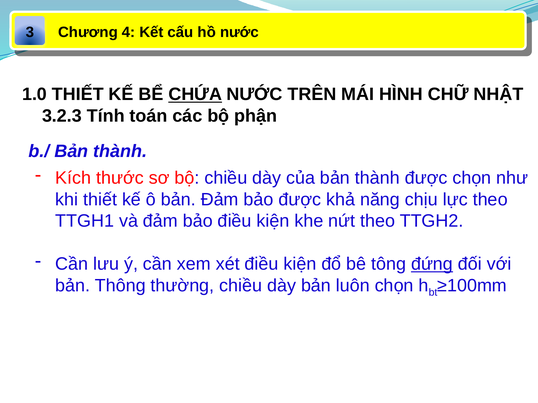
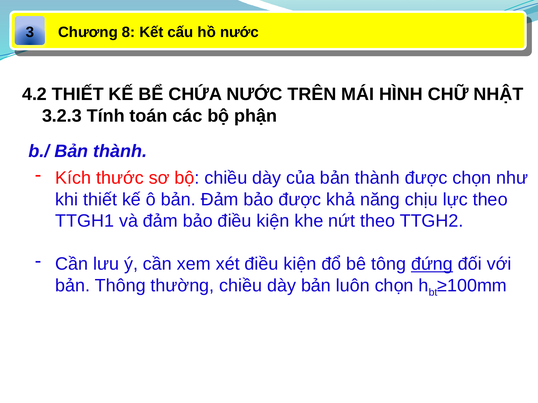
4: 4 -> 8 (129, 32)
1.0: 1.0 -> 4.2 (35, 94)
CHỨA underline: present -> none (195, 94)
